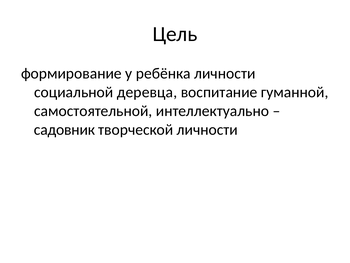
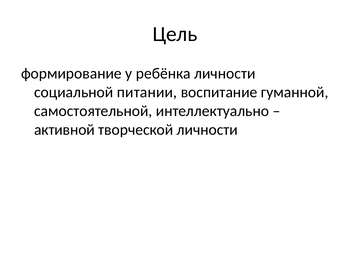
деревца: деревца -> питании (147, 92)
садовник: садовник -> активной (64, 129)
